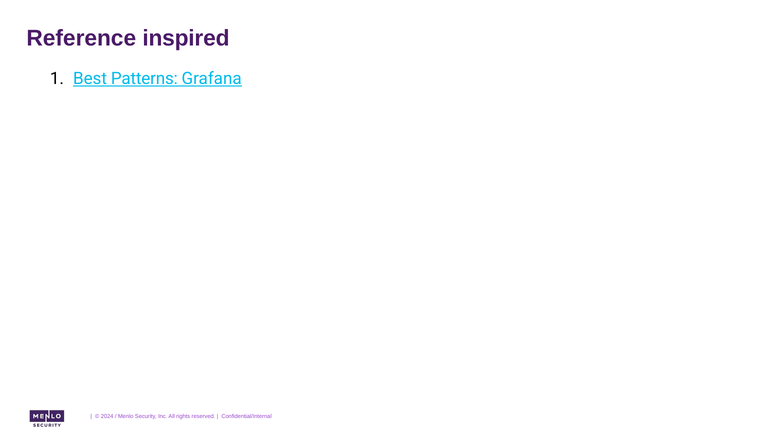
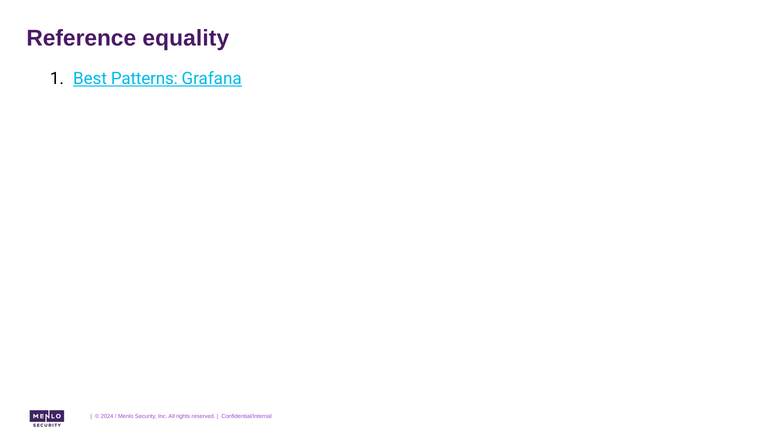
inspired: inspired -> equality (186, 38)
